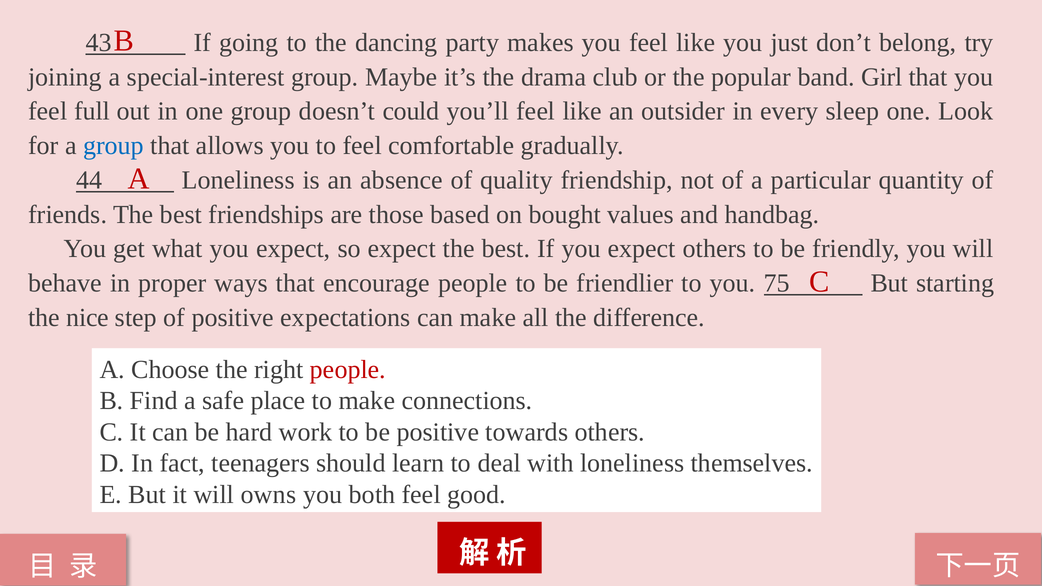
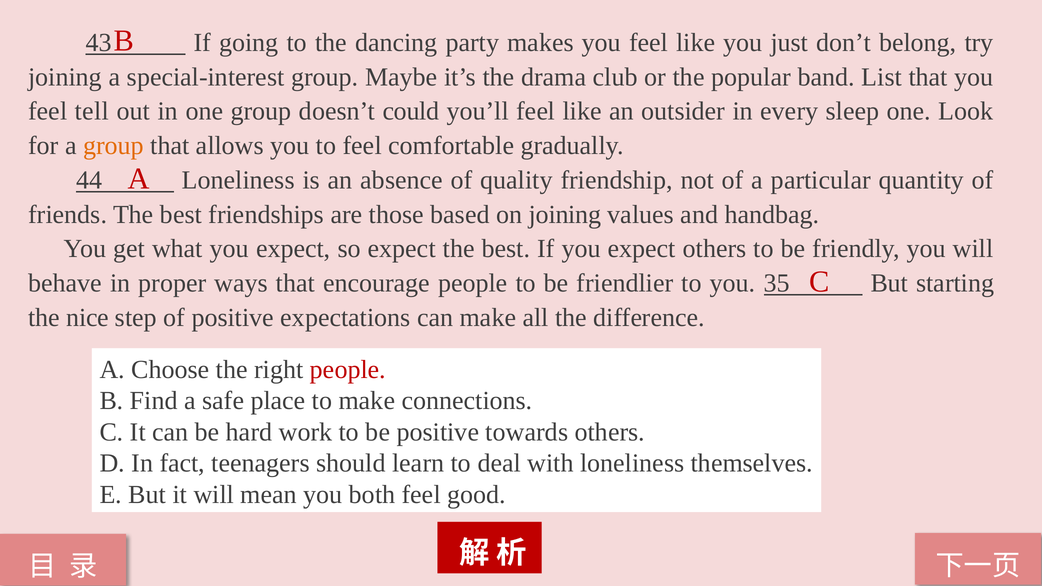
Girl: Girl -> List (882, 77)
full: full -> tell (92, 111)
group colour: blue -> orange (113, 146)
on bought: bought -> joining (565, 214)
75: 75 -> 35 (777, 283)
owns: owns -> mean (269, 495)
